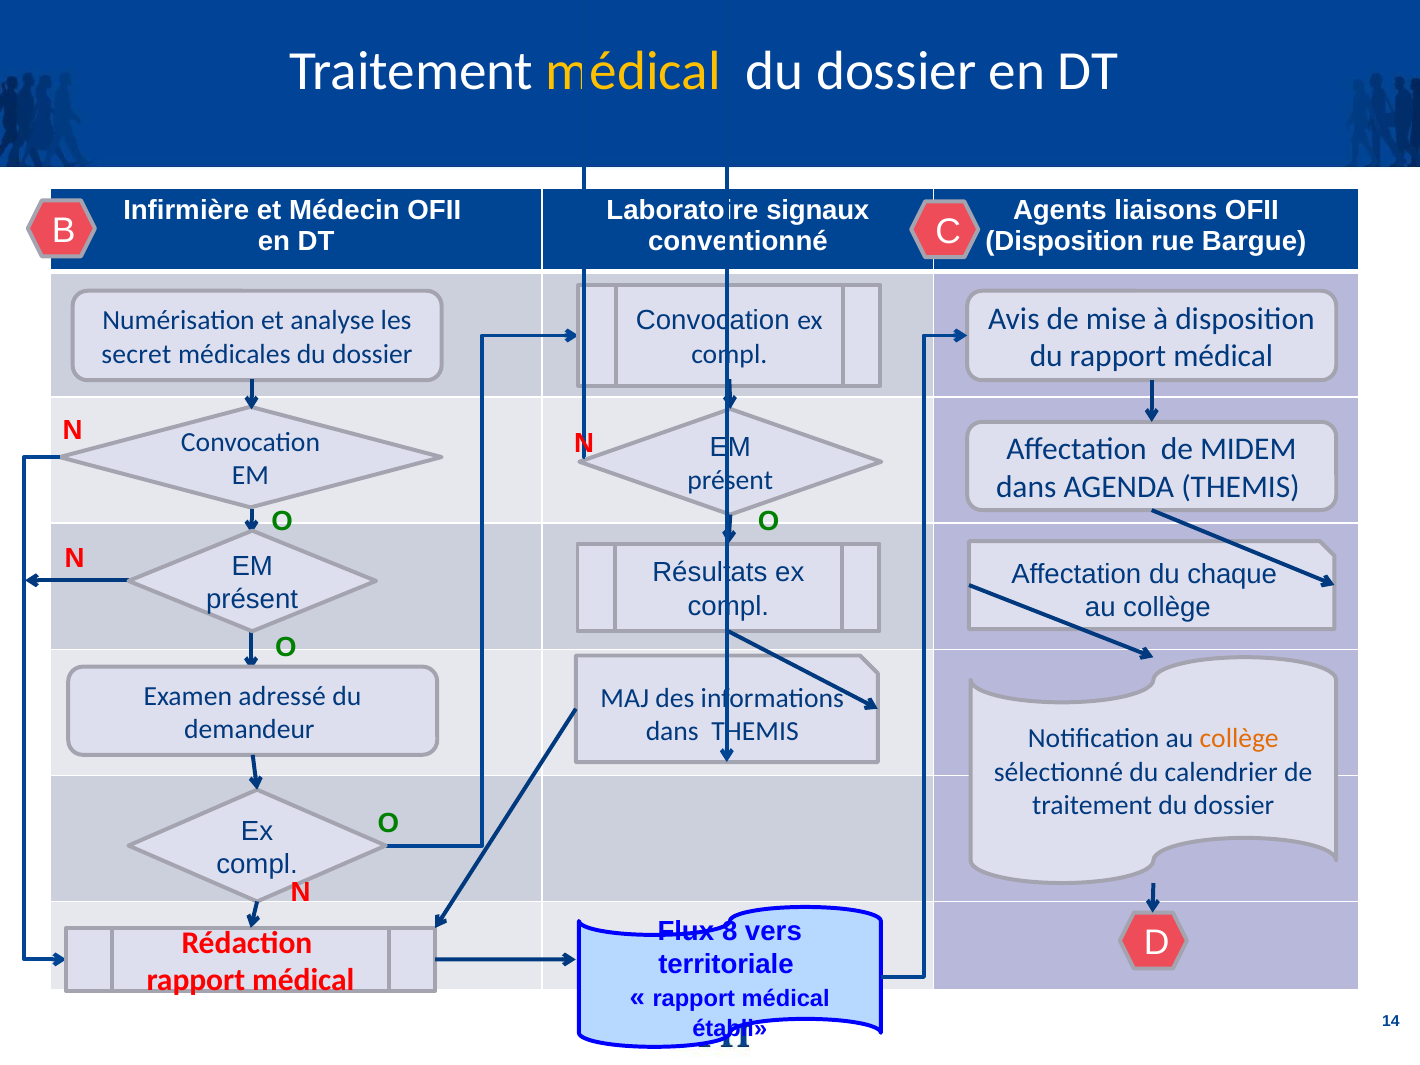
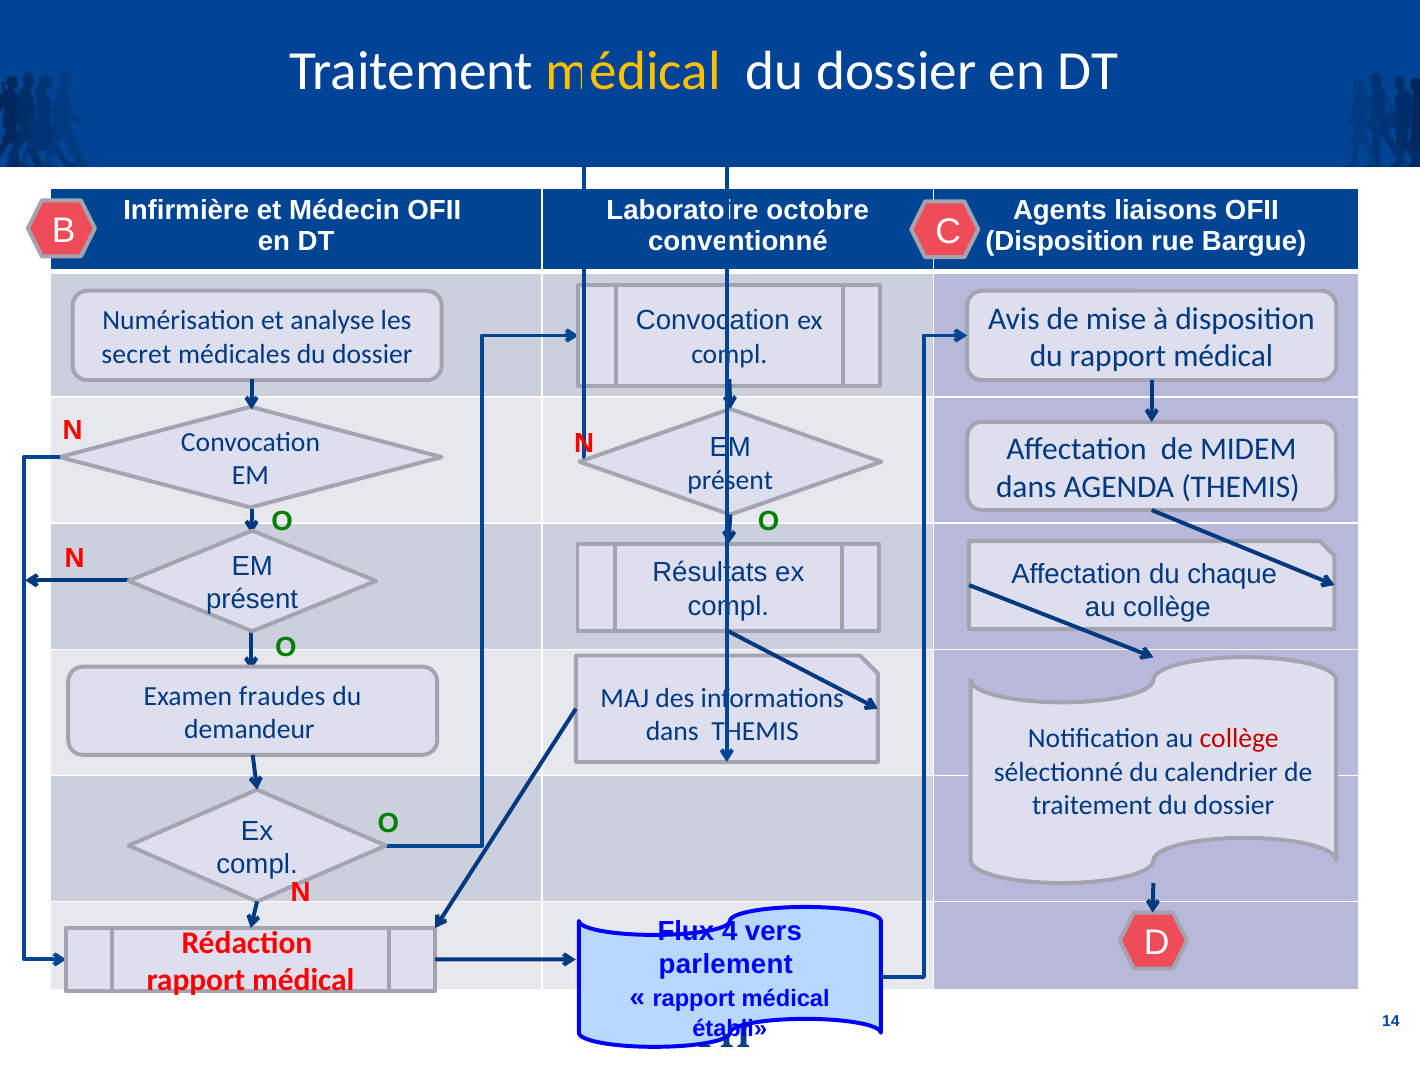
signaux: signaux -> octobre (818, 211)
adressé: adressé -> fraudes (282, 696)
collège colour: orange -> red (1239, 739)
8: 8 -> 4 (730, 931)
territoriale: territoriale -> parlement (726, 965)
